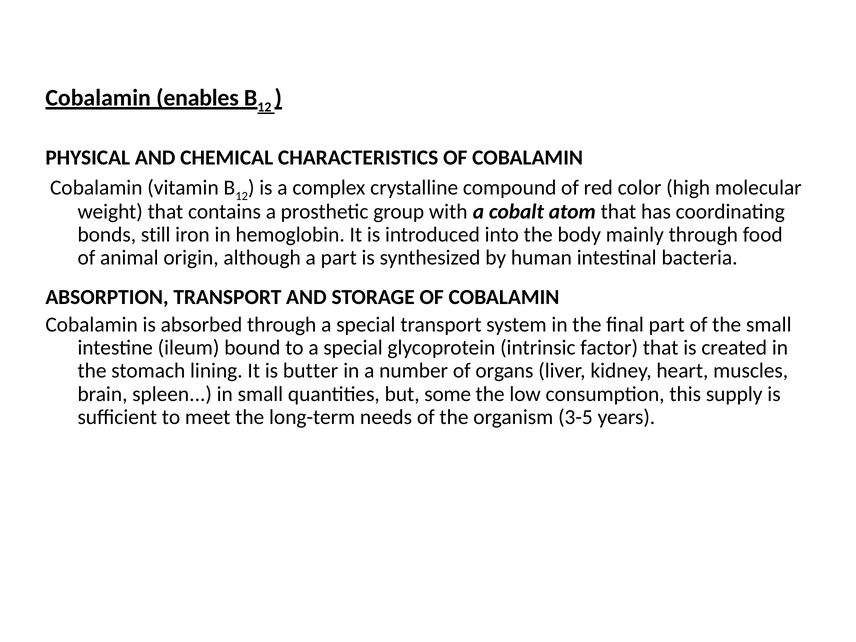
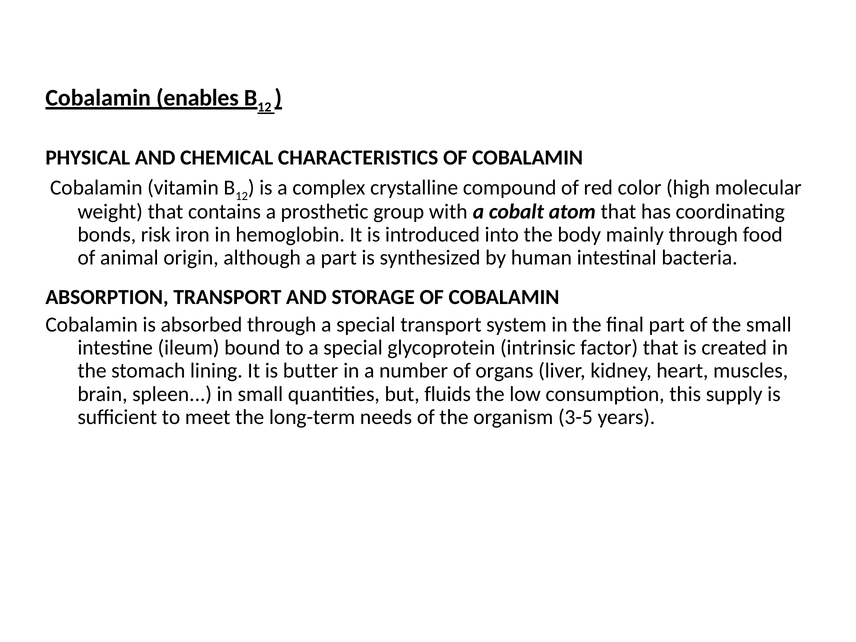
still: still -> risk (156, 235)
some: some -> fluids (448, 394)
